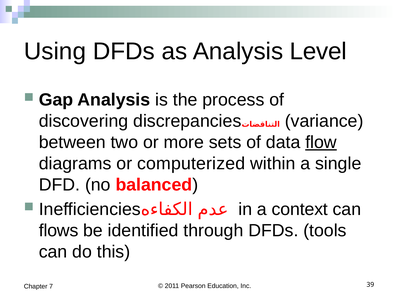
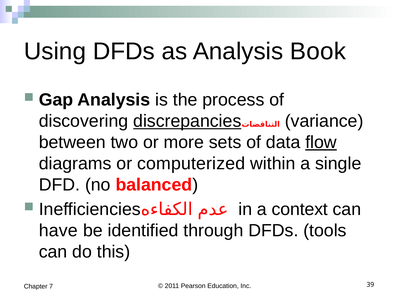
Level: Level -> Book (318, 51)
discrepancies underline: none -> present (187, 121)
flows: flows -> have (58, 231)
